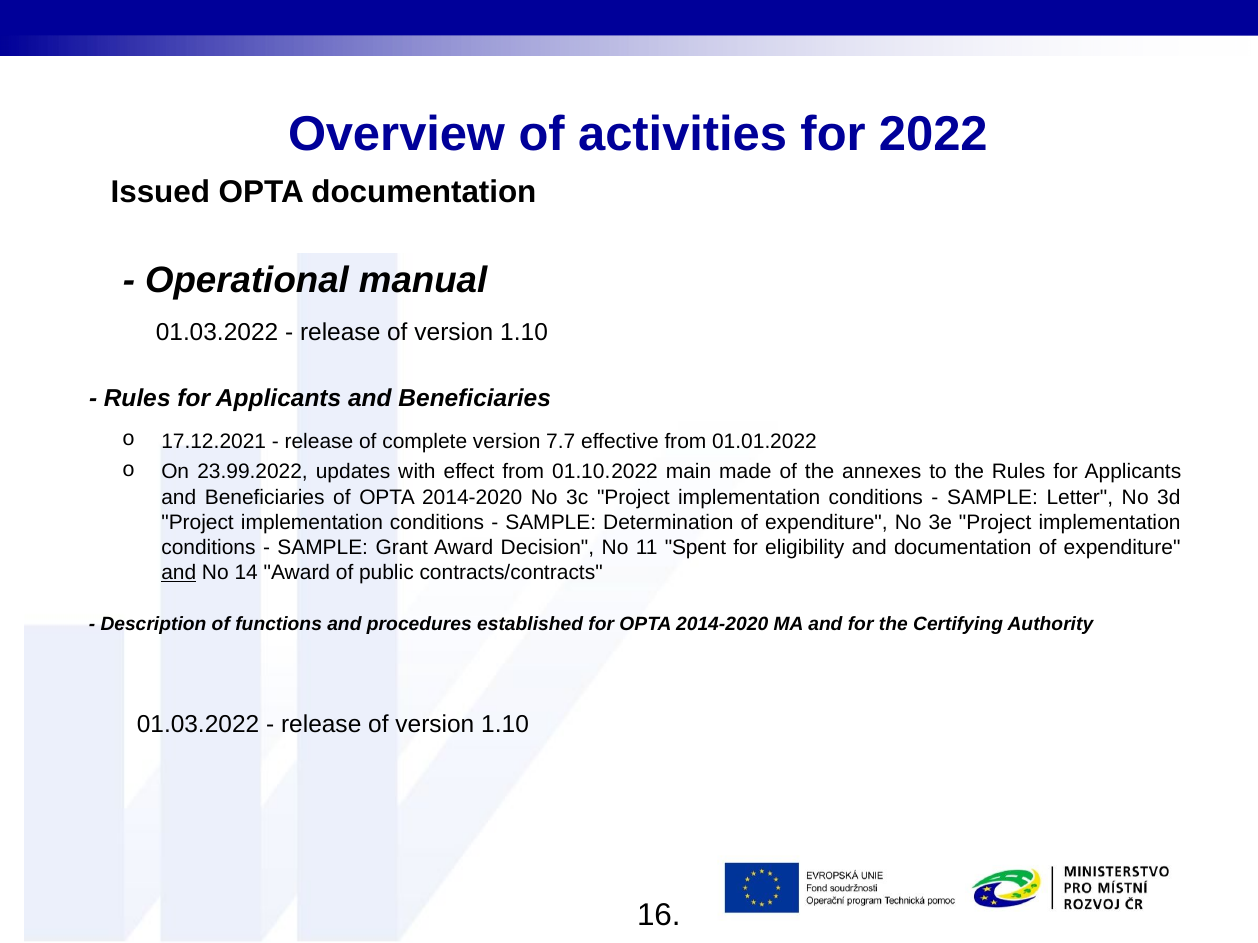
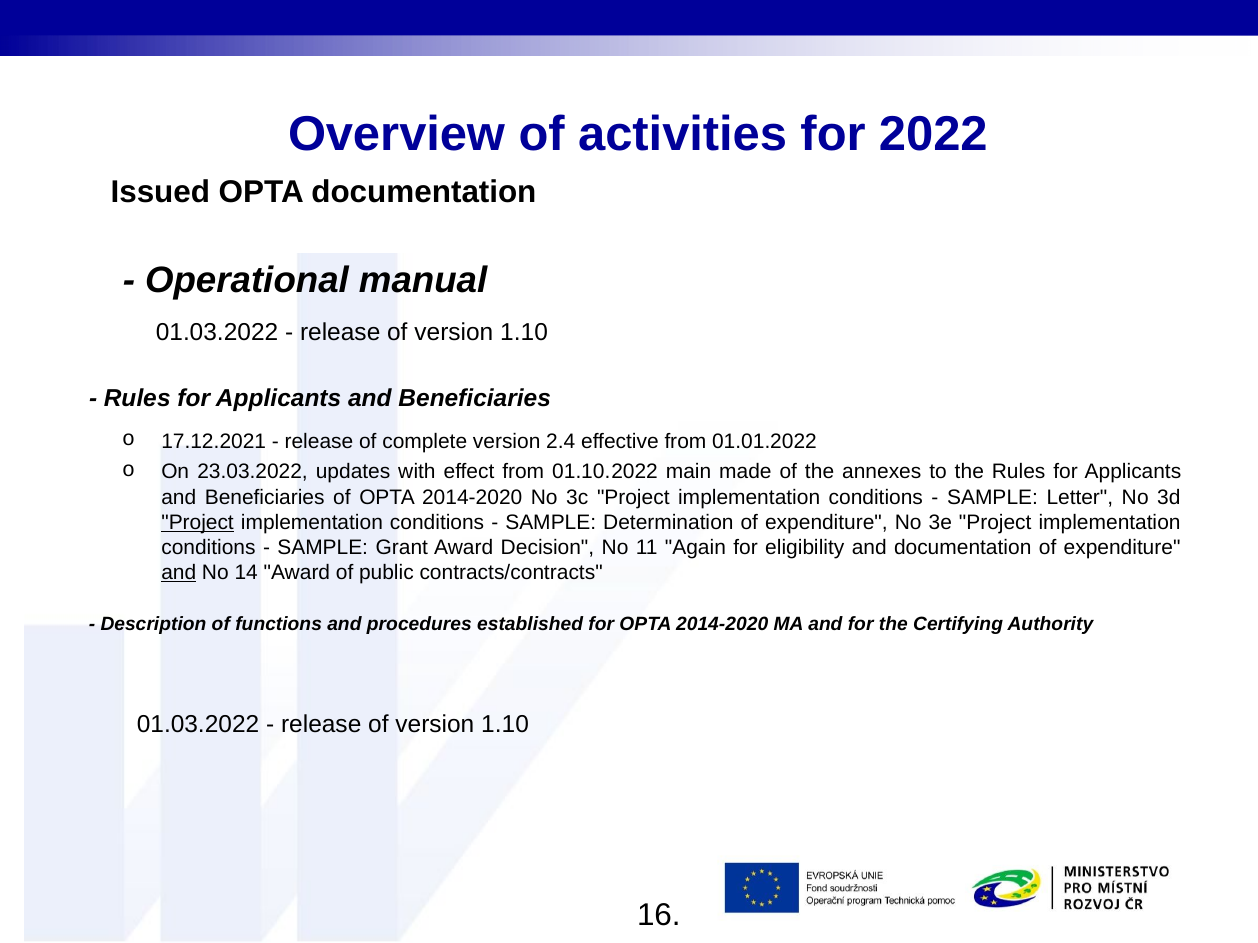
7.7: 7.7 -> 2.4 (561, 442)
23.99.2022: 23.99.2022 -> 23.03.2022 (253, 472)
Project underline: none -> present (198, 523)
Spent: Spent -> Again (695, 548)
